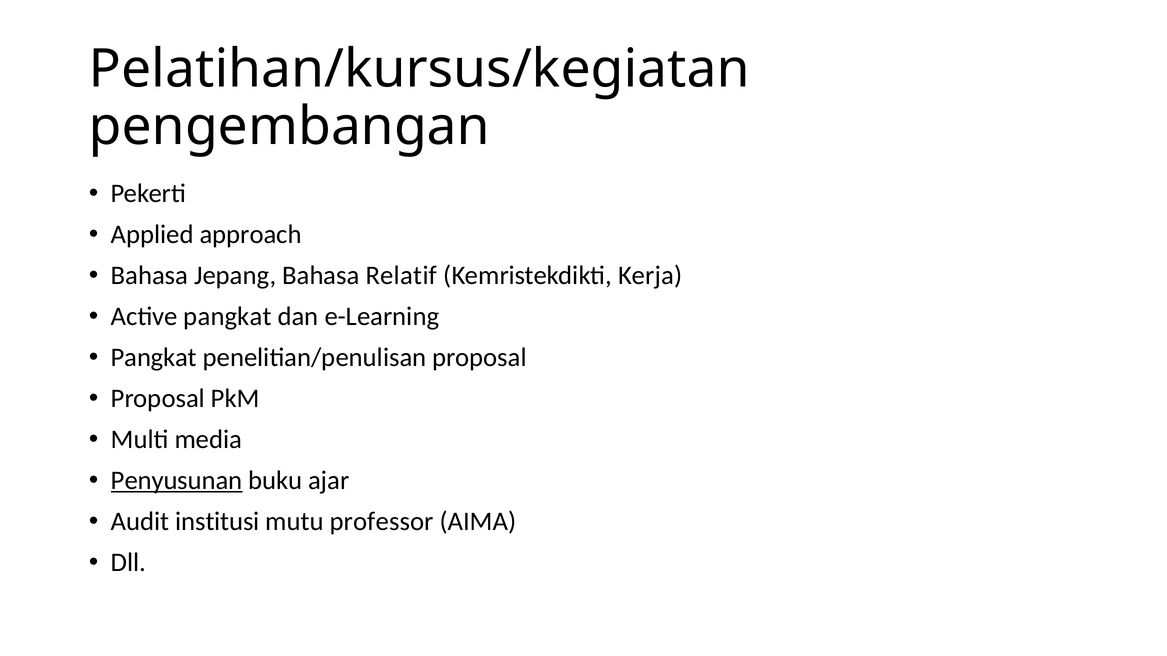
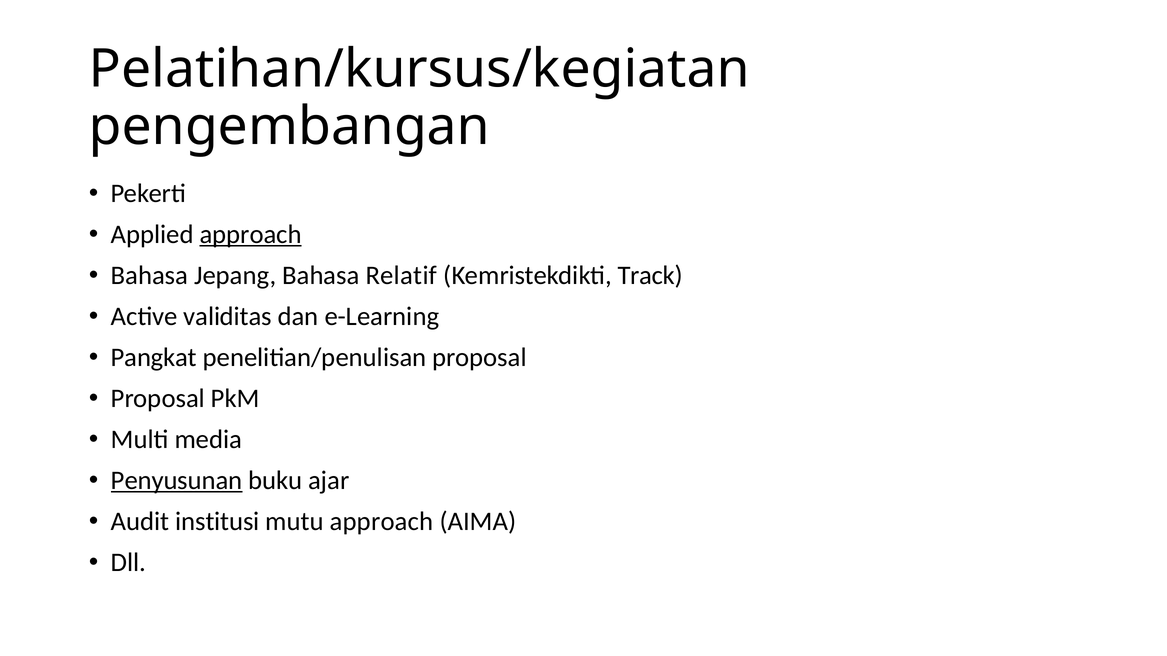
approach underline: none -> present (251, 234)
Kerja: Kerja -> Track (650, 275)
Active pangkat: pangkat -> validitas (228, 316)
mutu professor: professor -> approach (382, 522)
